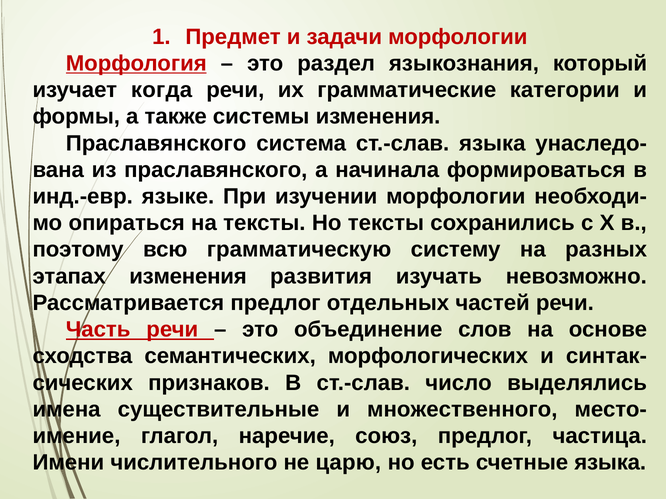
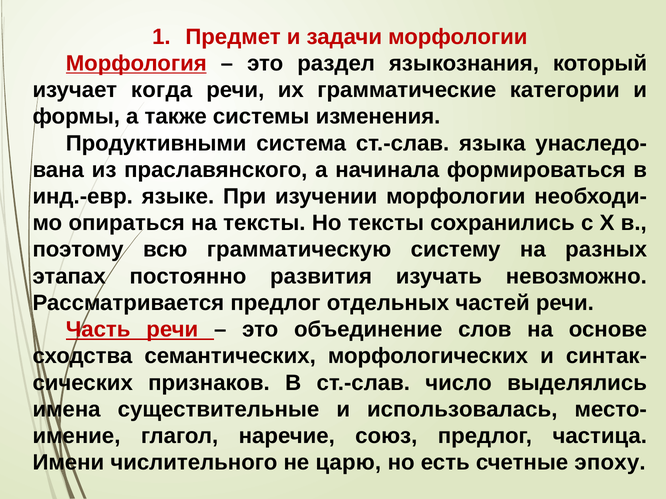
Праславянского: Праславянского -> Продуктивными (156, 143)
этапах изменения: изменения -> постоянно (188, 277)
множественного: множественного -> использовалась (462, 410)
счетные языка: языка -> эпоху (610, 463)
